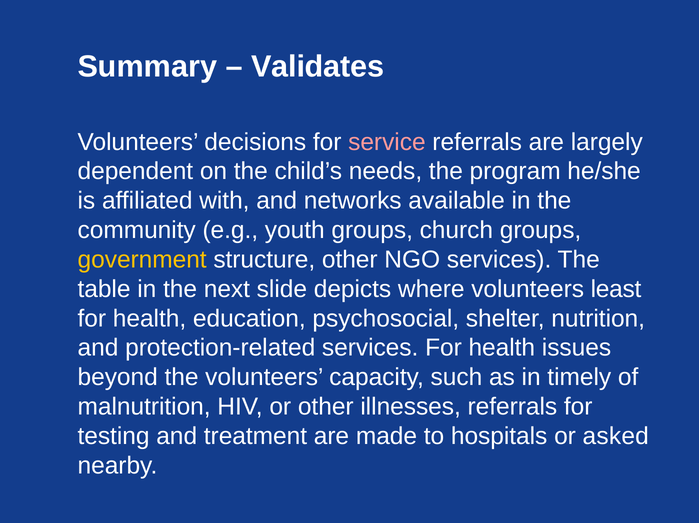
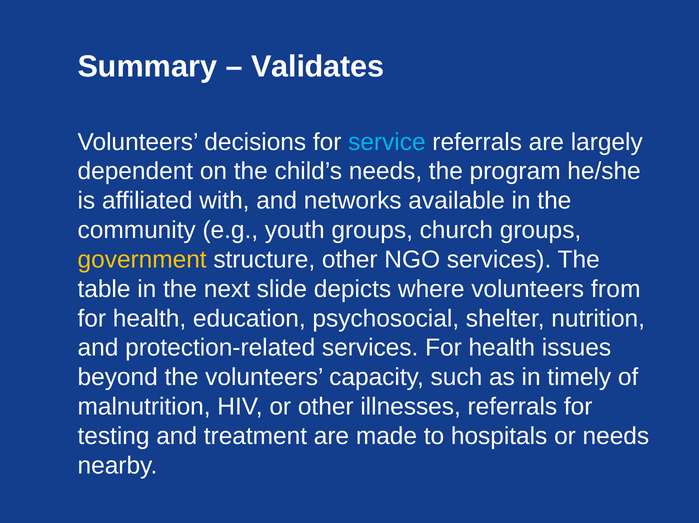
service colour: pink -> light blue (387, 142)
least: least -> from (616, 289)
or asked: asked -> needs (616, 436)
